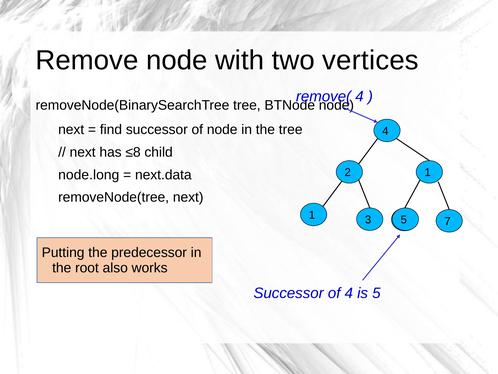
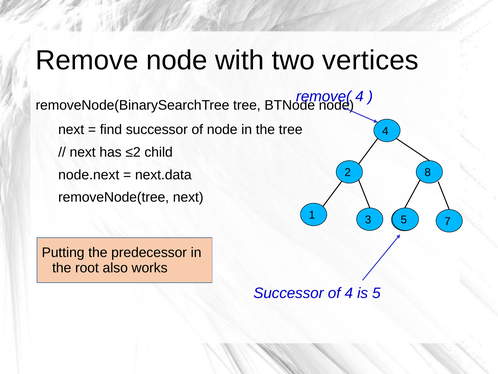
≤8: ≤8 -> ≤2 (133, 152)
2 1: 1 -> 8 (428, 172)
node.long: node.long -> node.next (89, 175)
